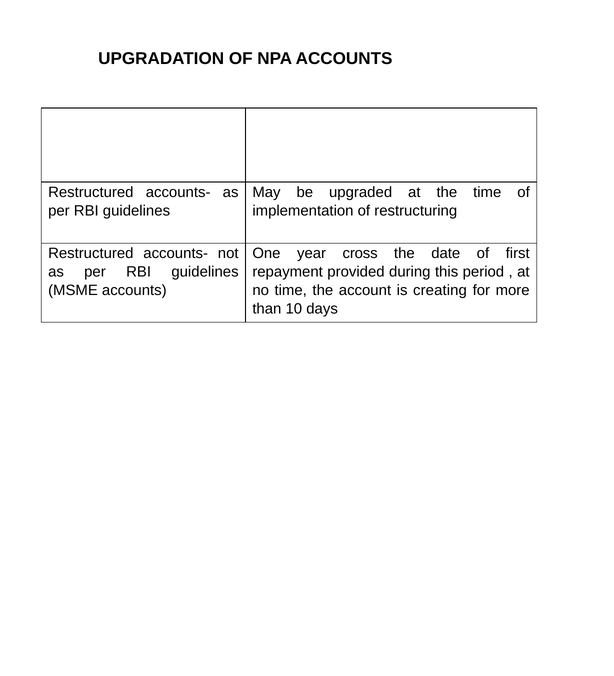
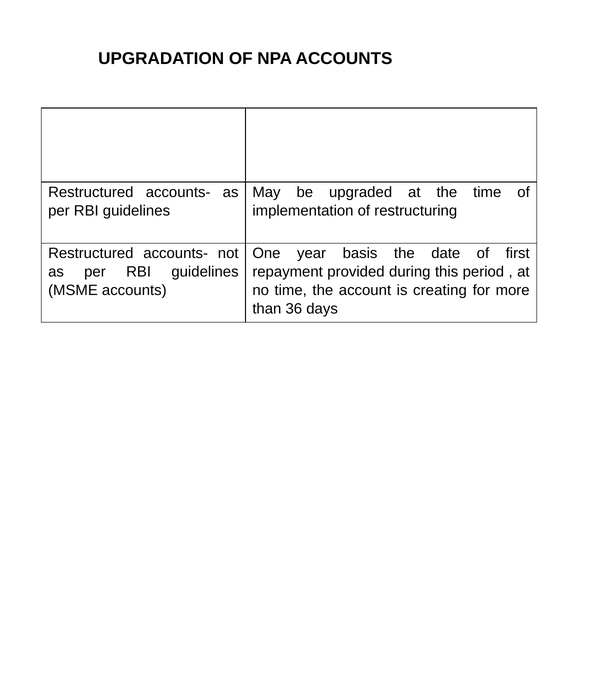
cross: cross -> basis (360, 253)
10: 10 -> 36 (294, 309)
